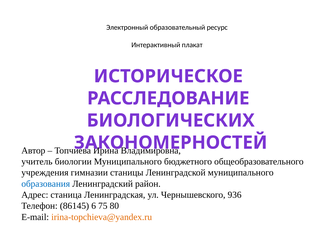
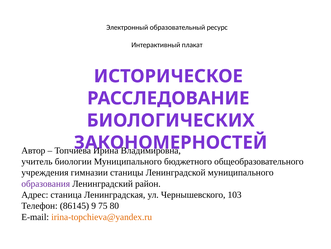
образования colour: blue -> purple (46, 183)
936: 936 -> 103 (235, 194)
6: 6 -> 9 (94, 205)
